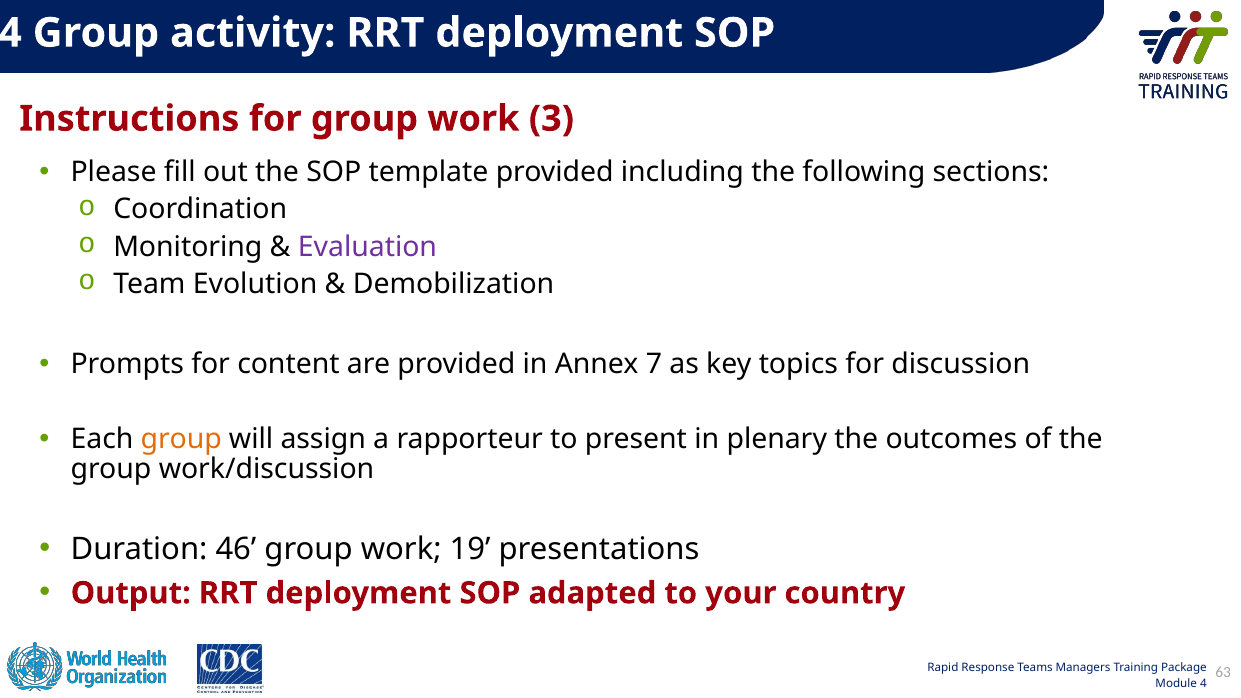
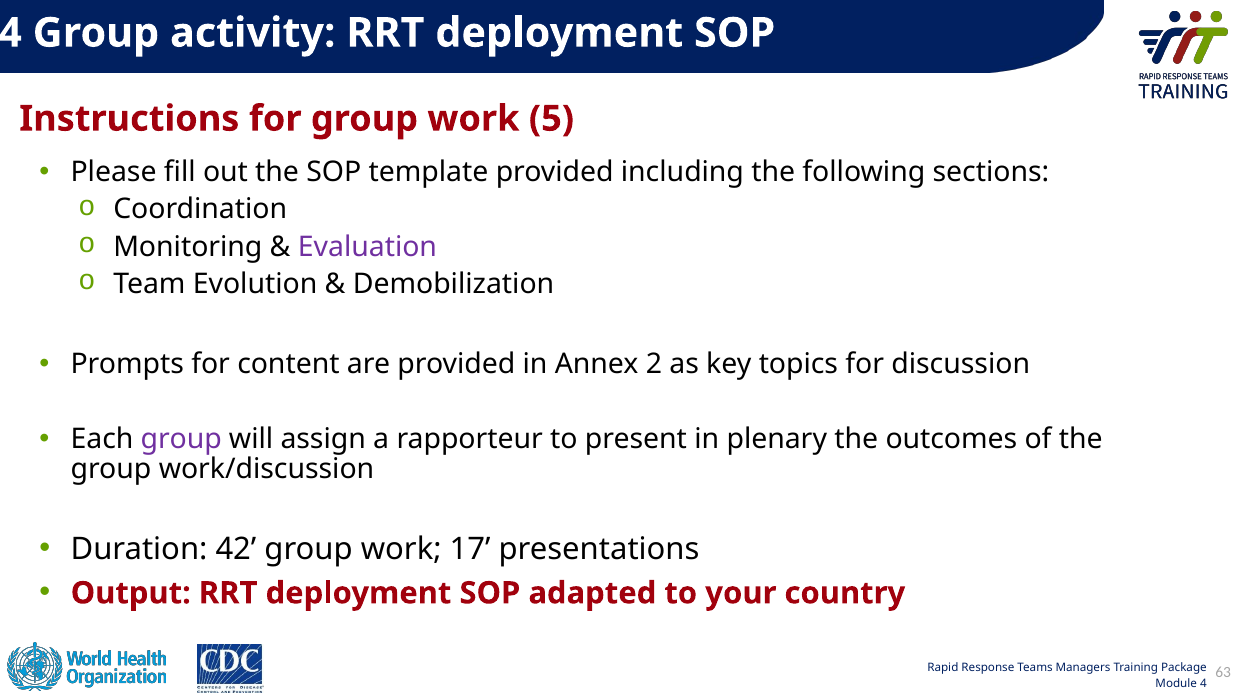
3: 3 -> 5 (551, 119)
7: 7 -> 2 (654, 365)
group colour: orange -> purple (181, 439)
46: 46 -> 42 (236, 550)
19: 19 -> 17 (470, 550)
